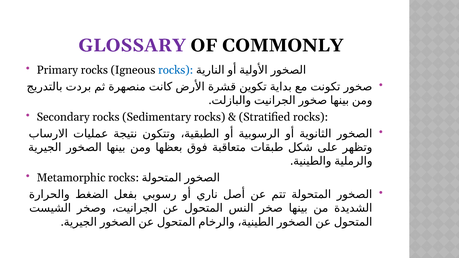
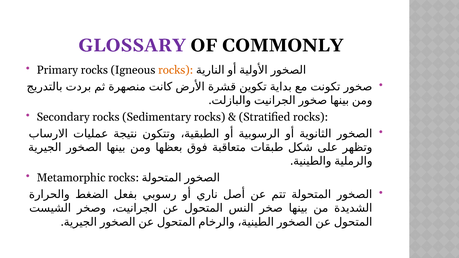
rocks colour: blue -> orange (176, 70)
